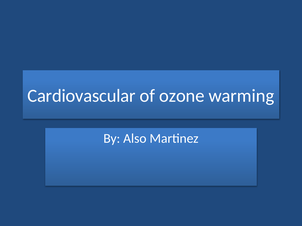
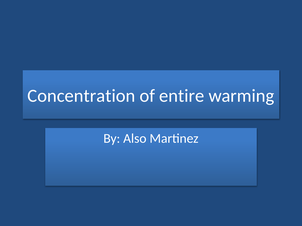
Cardiovascular: Cardiovascular -> Concentration (81, 96)
ozone: ozone -> entire (182, 96)
